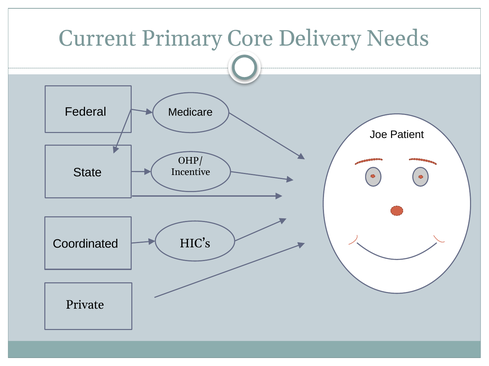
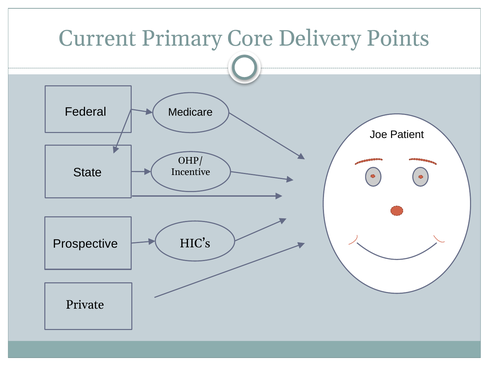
Needs: Needs -> Points (398, 39)
Coordinated: Coordinated -> Prospective (85, 244)
